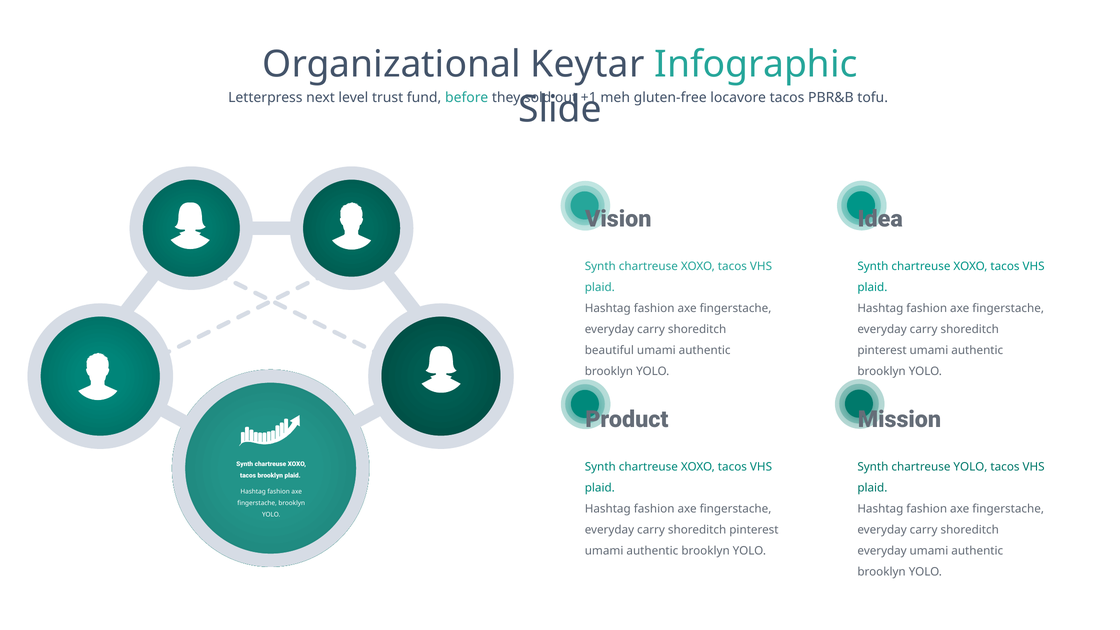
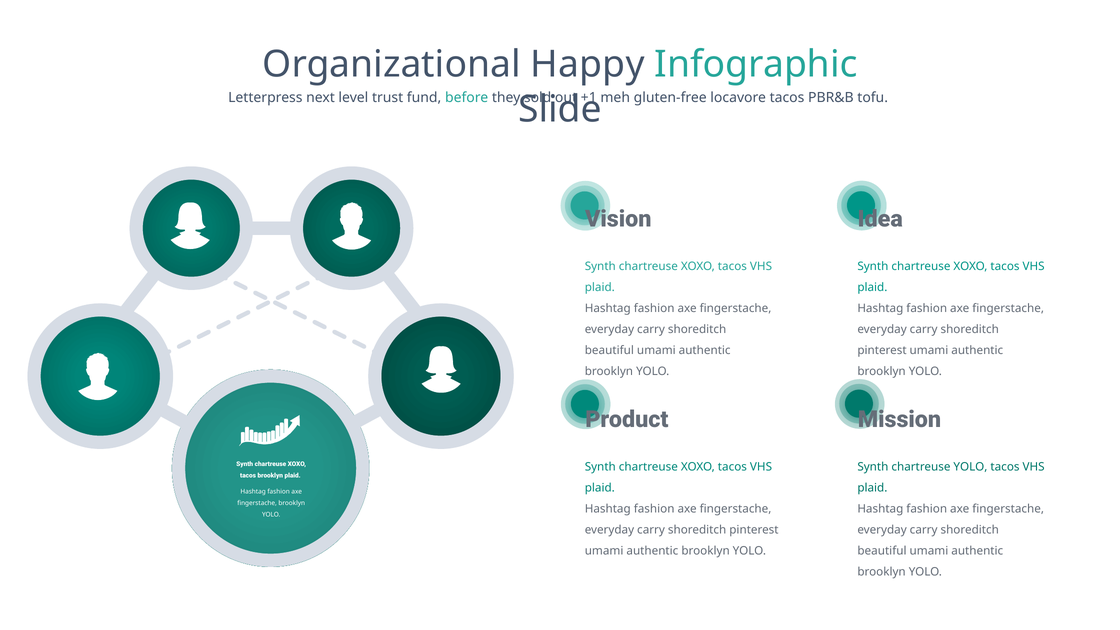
Keytar: Keytar -> Happy (587, 65)
everyday: everyday -> beautiful (882, 551)
